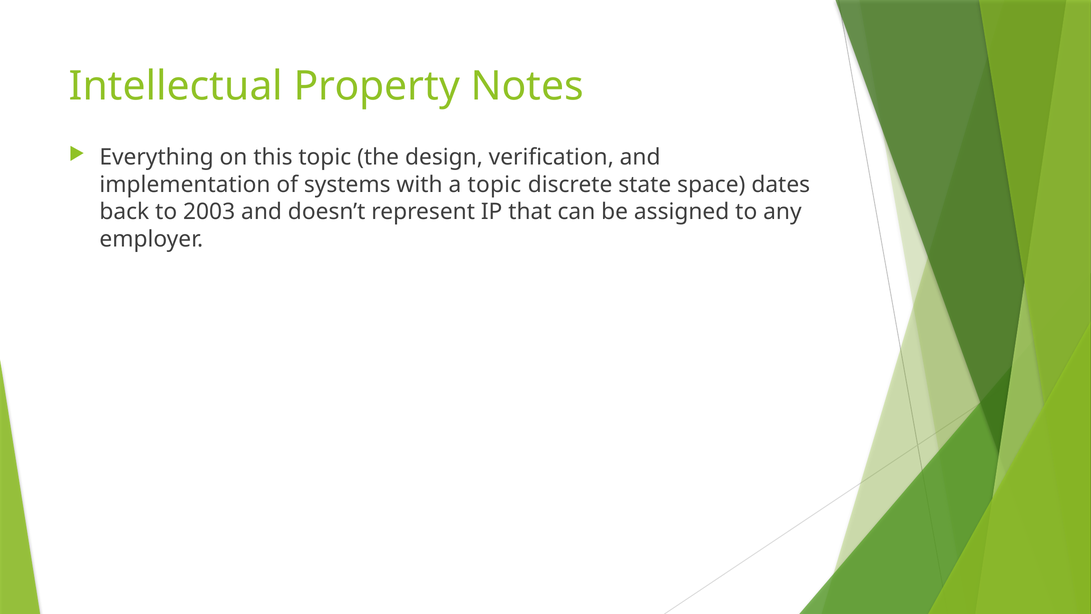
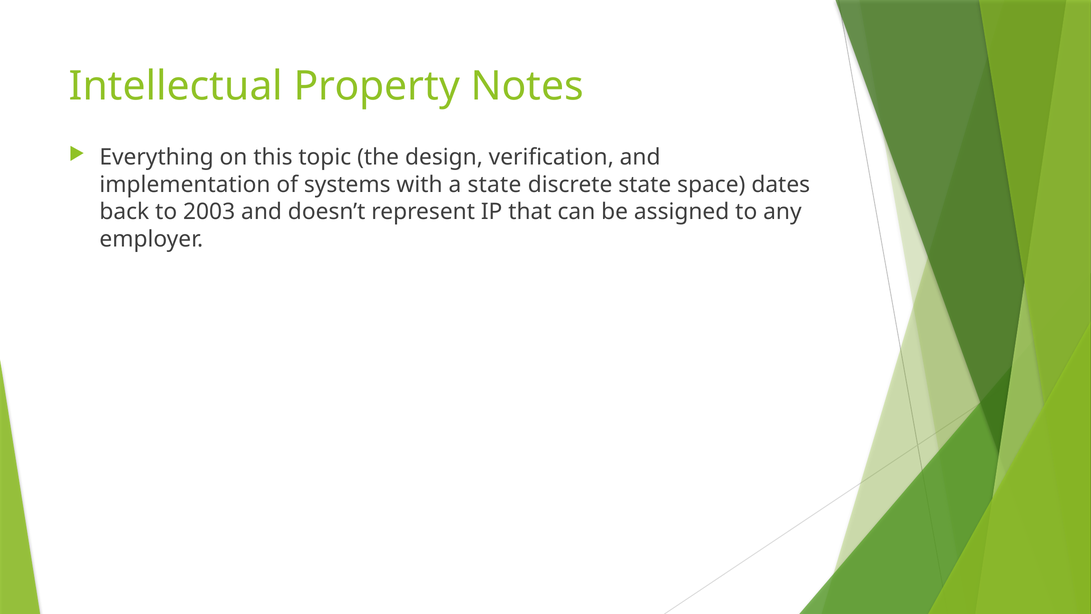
a topic: topic -> state (494, 185)
